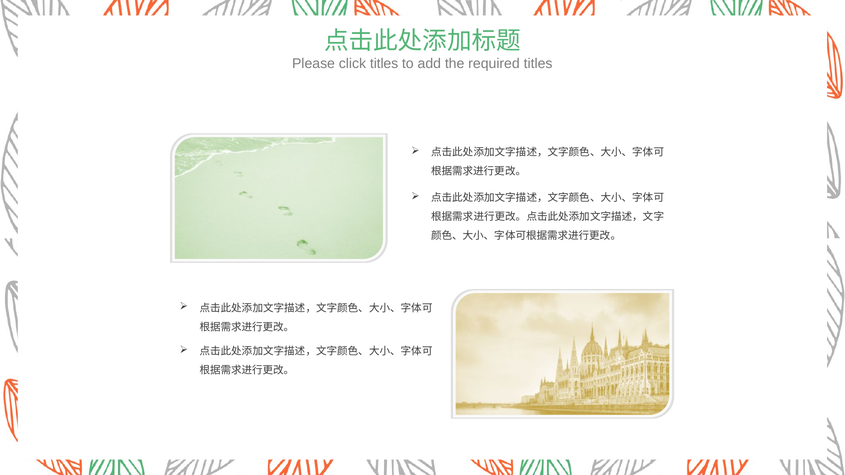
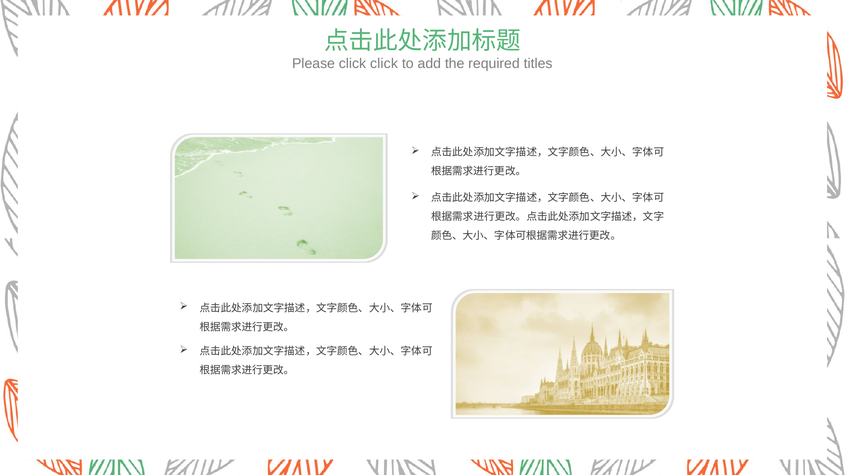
click titles: titles -> click (384, 64)
